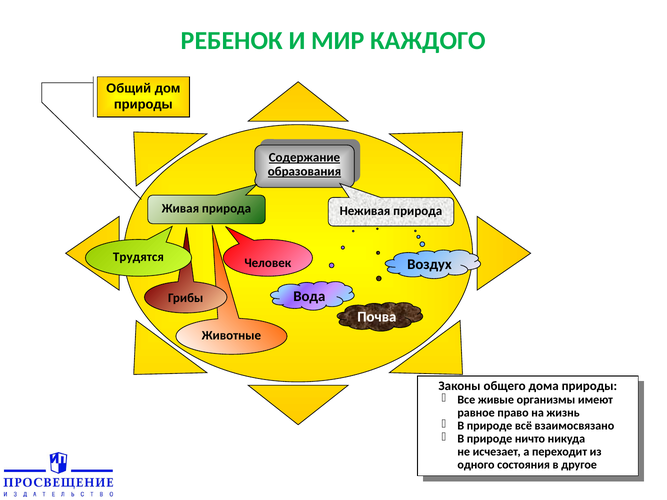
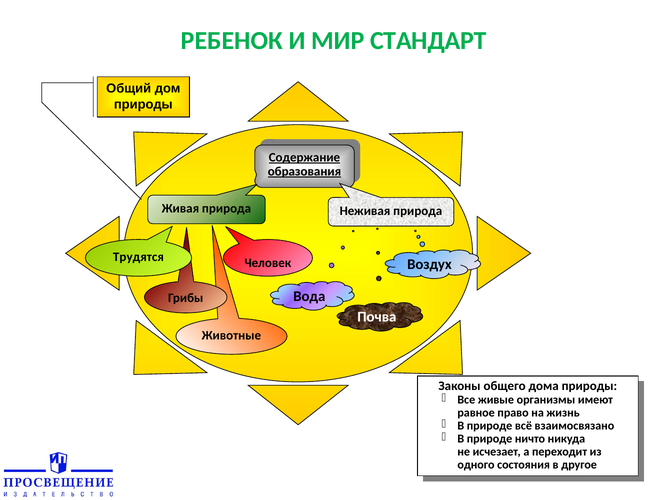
КАЖДОГО: КАЖДОГО -> СТАНДАРТ (428, 41)
